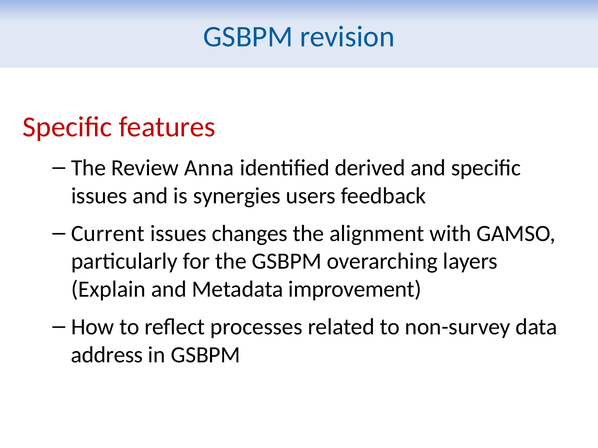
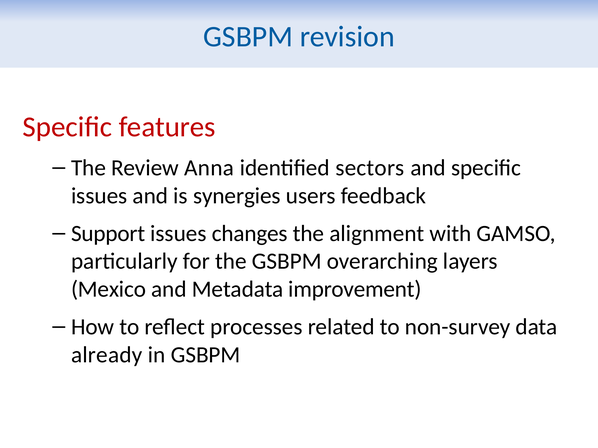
derived: derived -> sectors (370, 168)
Current: Current -> Support (108, 234)
Explain: Explain -> Mexico (109, 289)
address: address -> already (107, 355)
